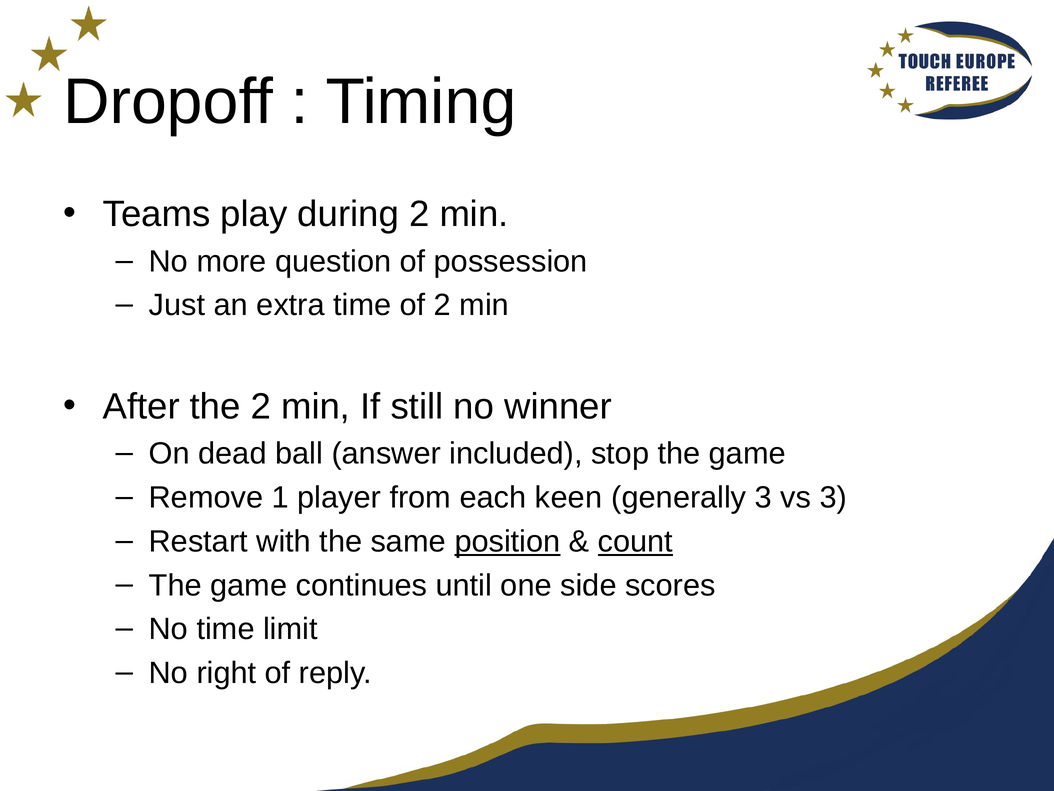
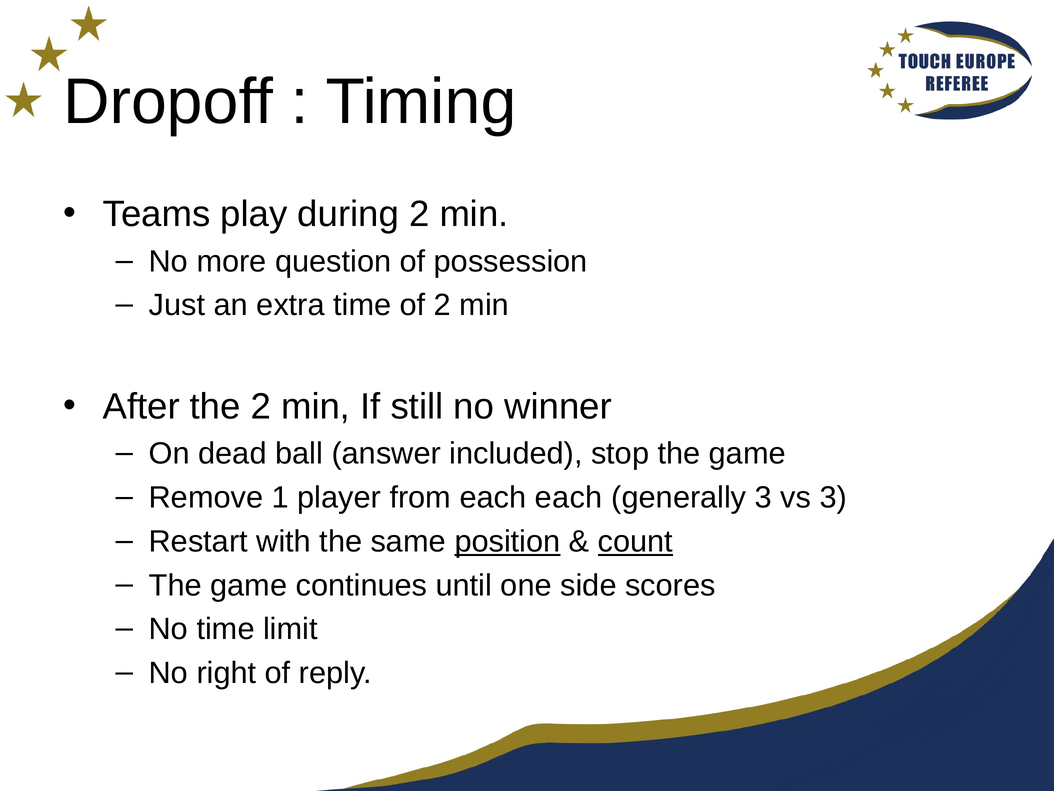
each keen: keen -> each (569, 497)
